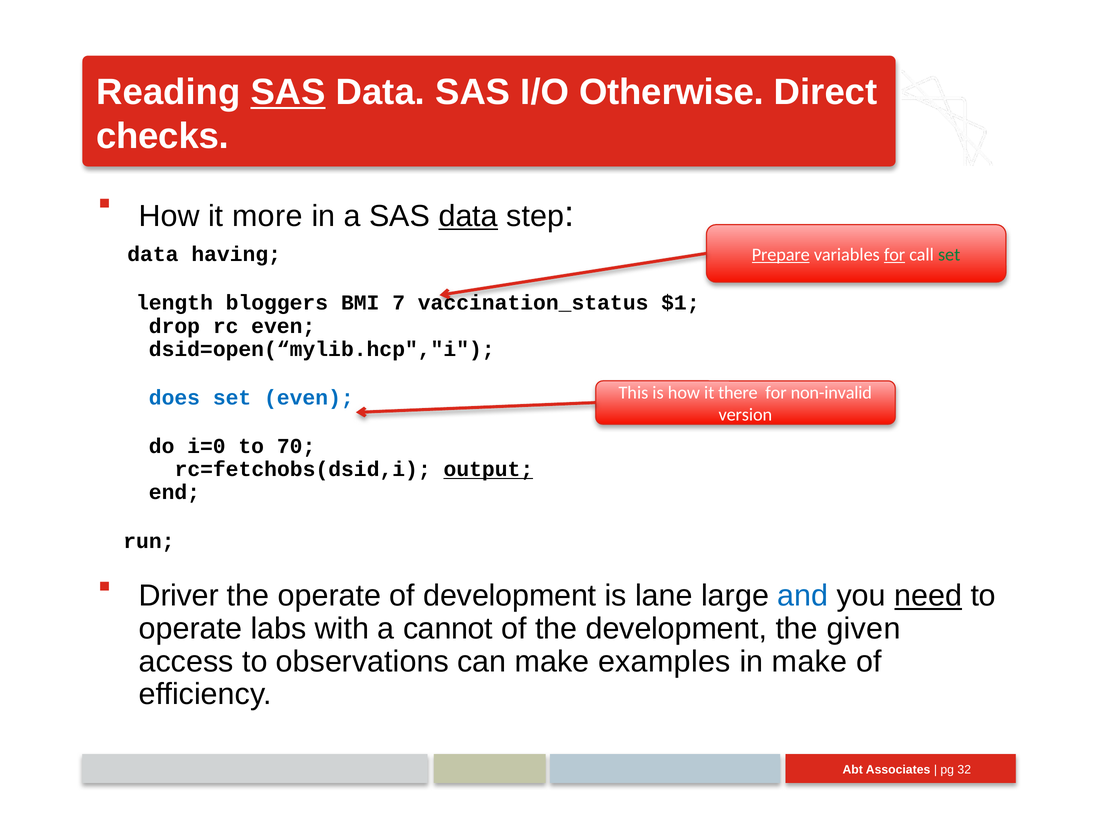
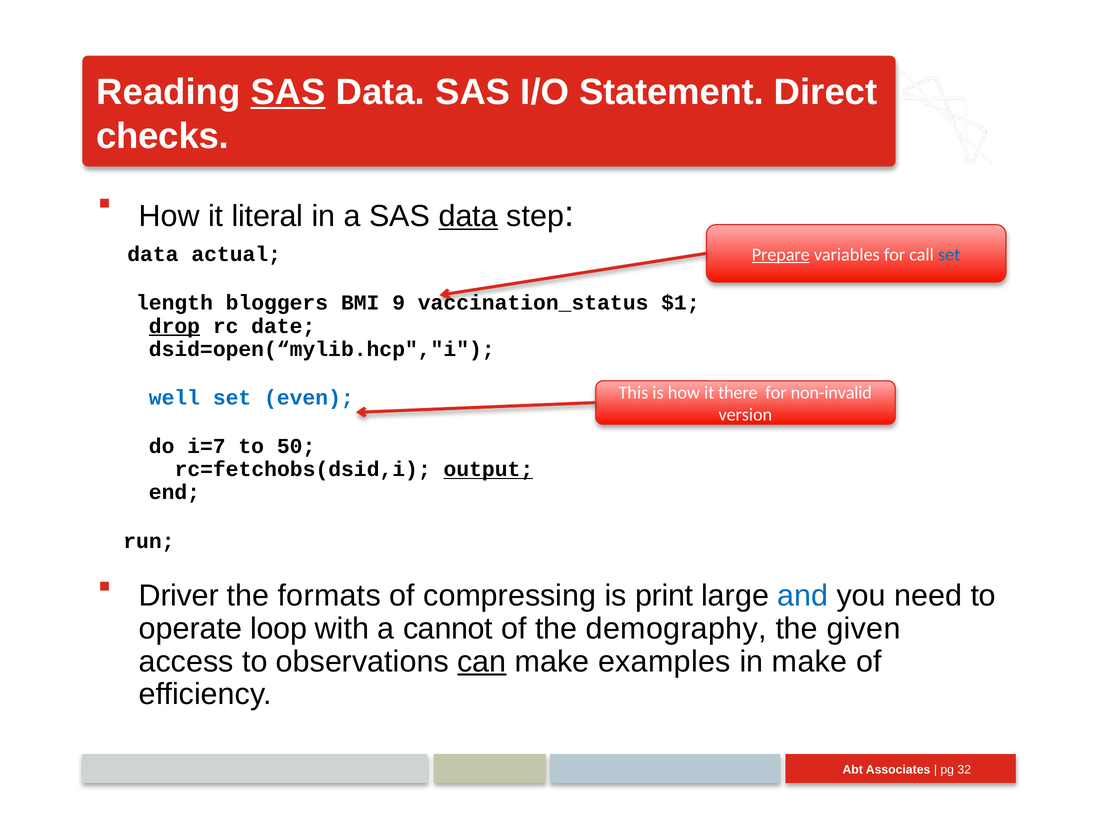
Otherwise: Otherwise -> Statement (672, 92)
more: more -> literal (268, 216)
having: having -> actual (236, 254)
for underline: present -> none (895, 255)
set colour: green -> blue (949, 255)
7: 7 -> 9 (399, 303)
drop underline: none -> present (174, 326)
rc even: even -> date (283, 326)
does: does -> well (174, 398)
i=0: i=0 -> i=7 (206, 446)
70: 70 -> 50 (296, 446)
the operate: operate -> formats (329, 596)
of development: development -> compressing (510, 596)
lane: lane -> print (664, 596)
need underline: present -> none (928, 596)
labs: labs -> loop (279, 629)
the development: development -> demography (676, 629)
can underline: none -> present (482, 662)
